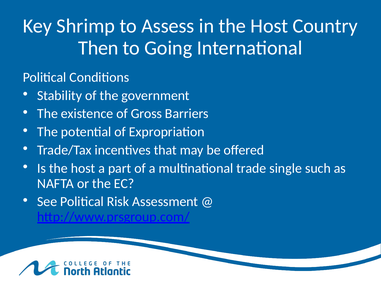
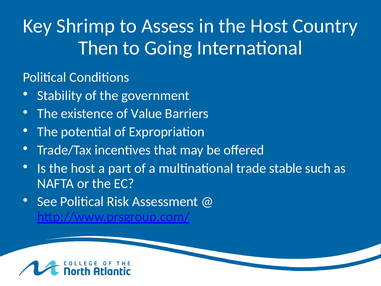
Gross: Gross -> Value (146, 114)
single: single -> stable (286, 168)
